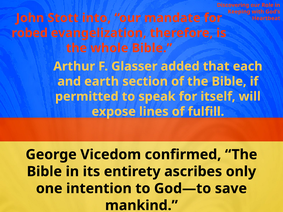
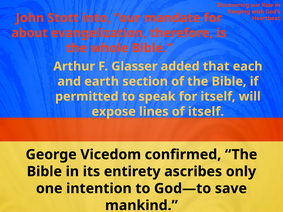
robed: robed -> about (30, 33)
of fulfill: fulfill -> itself (206, 112)
